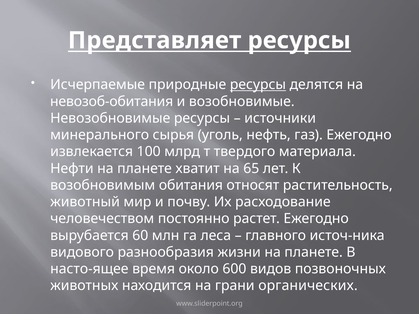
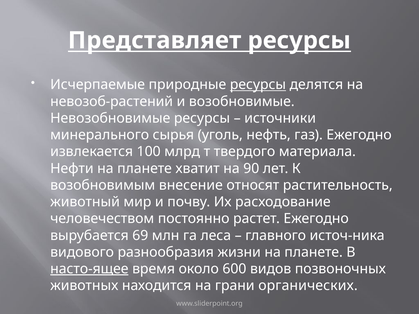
невозоб-обитания: невозоб-обитания -> невозоб-растений (112, 102)
65: 65 -> 90 (251, 169)
обитания: обитания -> внесение (191, 185)
60: 60 -> 69 (140, 236)
насто-ящее underline: none -> present (89, 269)
